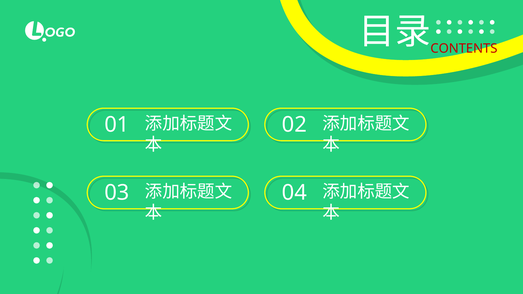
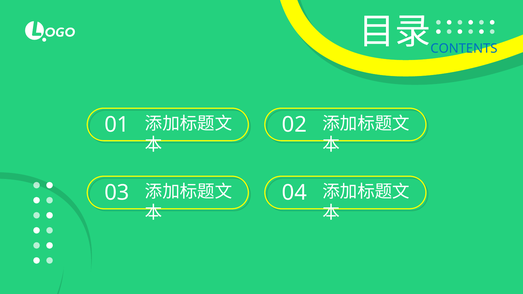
CONTENTS colour: red -> blue (464, 49)
